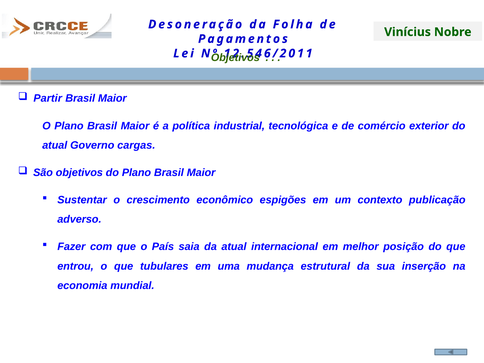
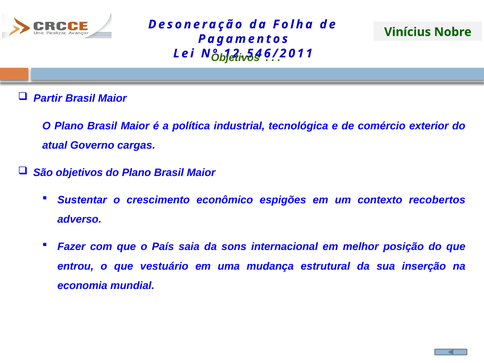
publicação: publicação -> recobertos (437, 200)
da atual: atual -> sons (234, 247)
tubulares: tubulares -> vestuário (164, 266)
